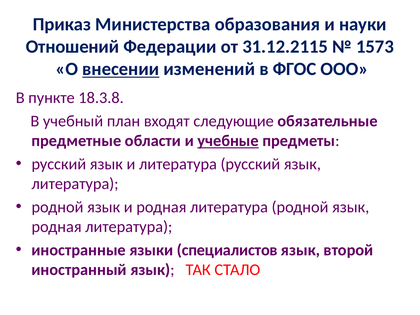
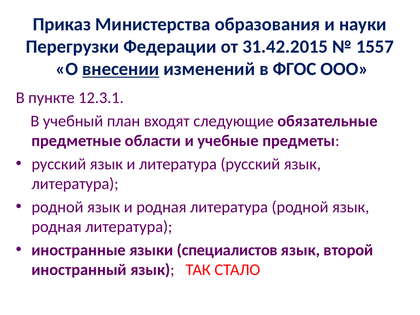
Отношений: Отношений -> Перегрузки (72, 47)
31.12.2115: 31.12.2115 -> 31.42.2015 (285, 47)
1573: 1573 -> 1557 (375, 47)
18.3.8: 18.3.8 -> 12.3.1 (101, 98)
учебные underline: present -> none (228, 141)
